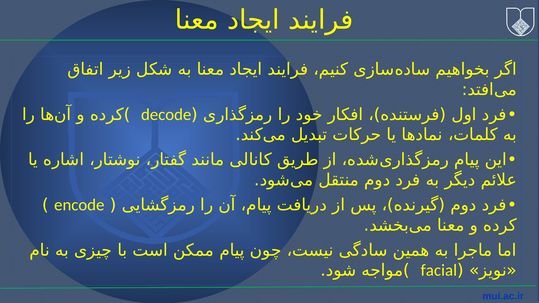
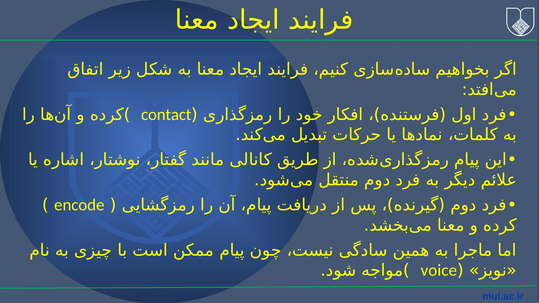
decode: decode -> contact (166, 115)
facial: facial -> voice (439, 271)
